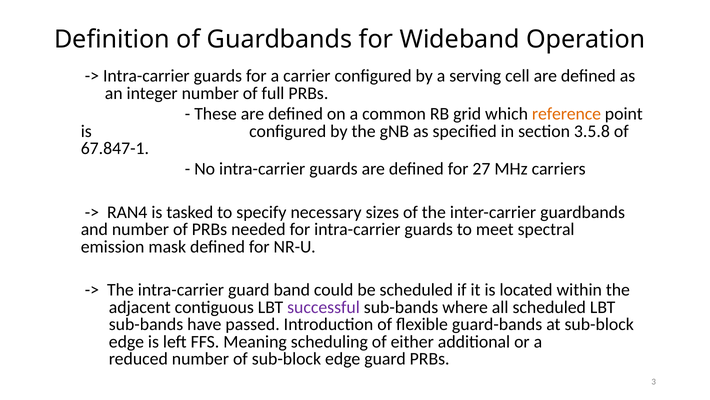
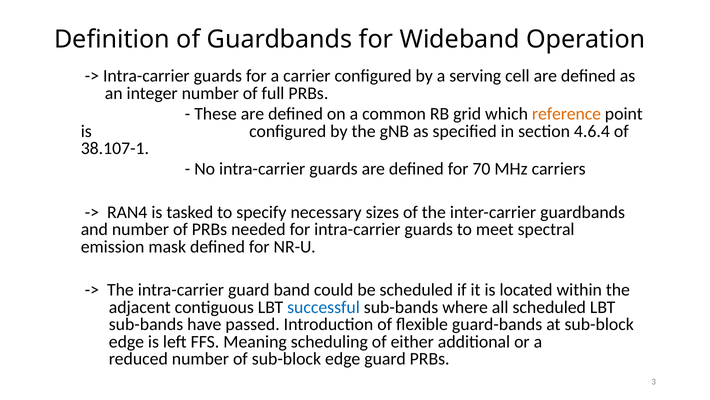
3.5.8: 3.5.8 -> 4.6.4 (592, 131)
67.847-1: 67.847-1 -> 38.107-1 (115, 148)
27: 27 -> 70 (481, 169)
successful colour: purple -> blue (324, 307)
